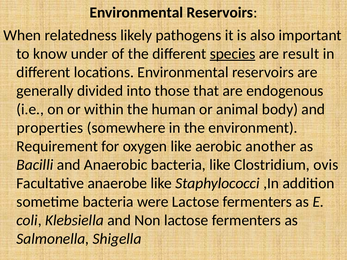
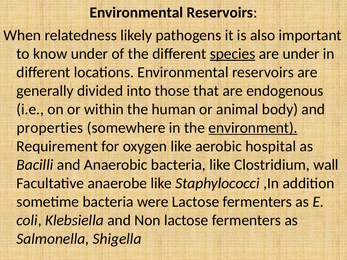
are result: result -> under (301, 54)
environment underline: none -> present (253, 128)
another: another -> hospital (271, 146)
ovis: ovis -> wall (326, 165)
